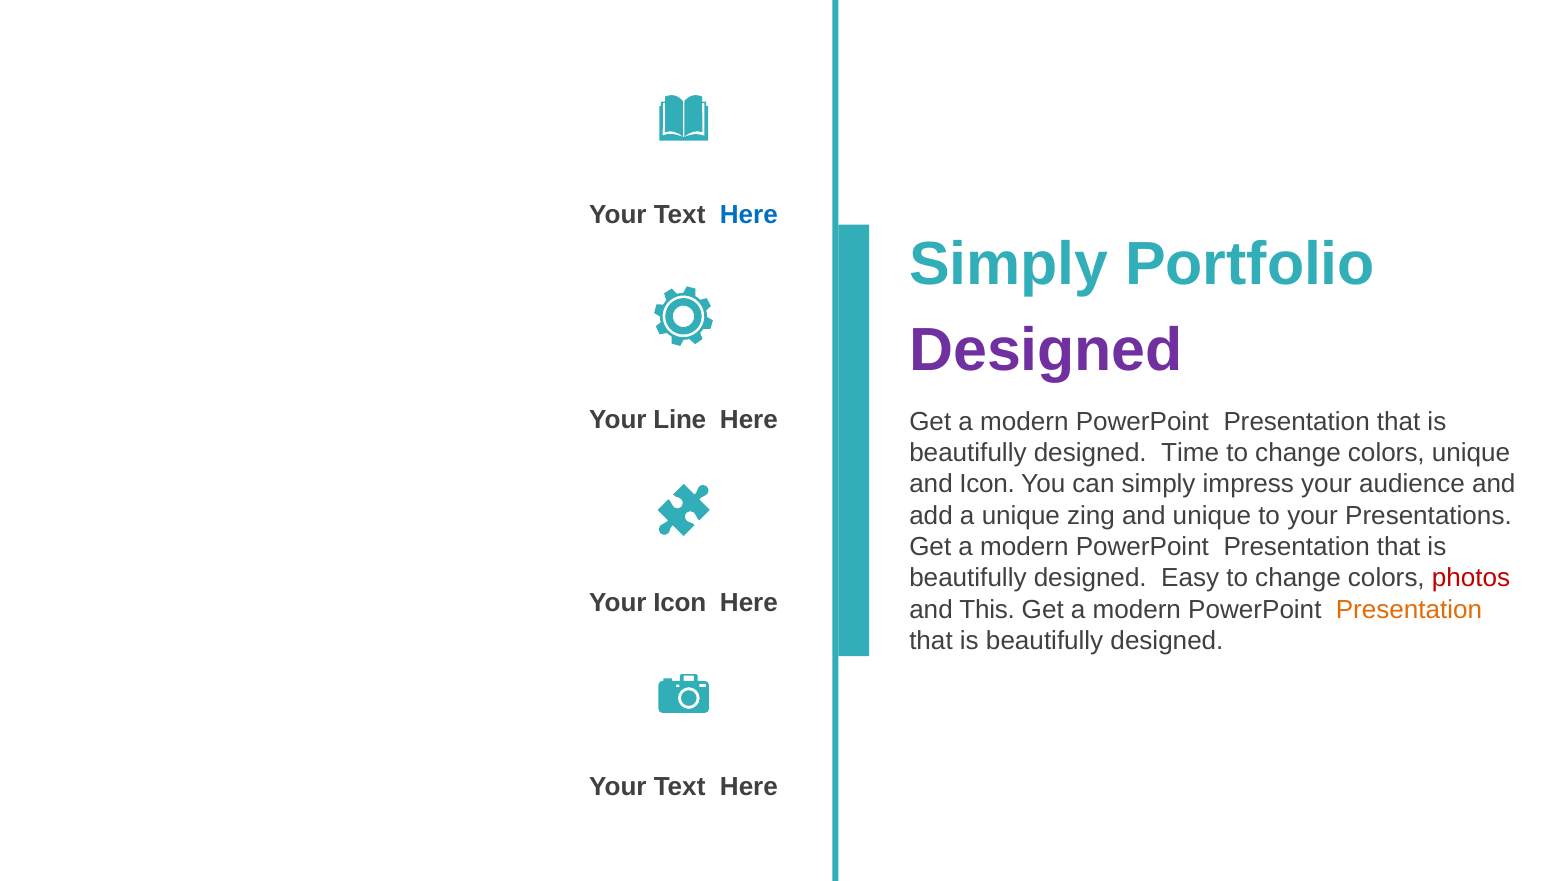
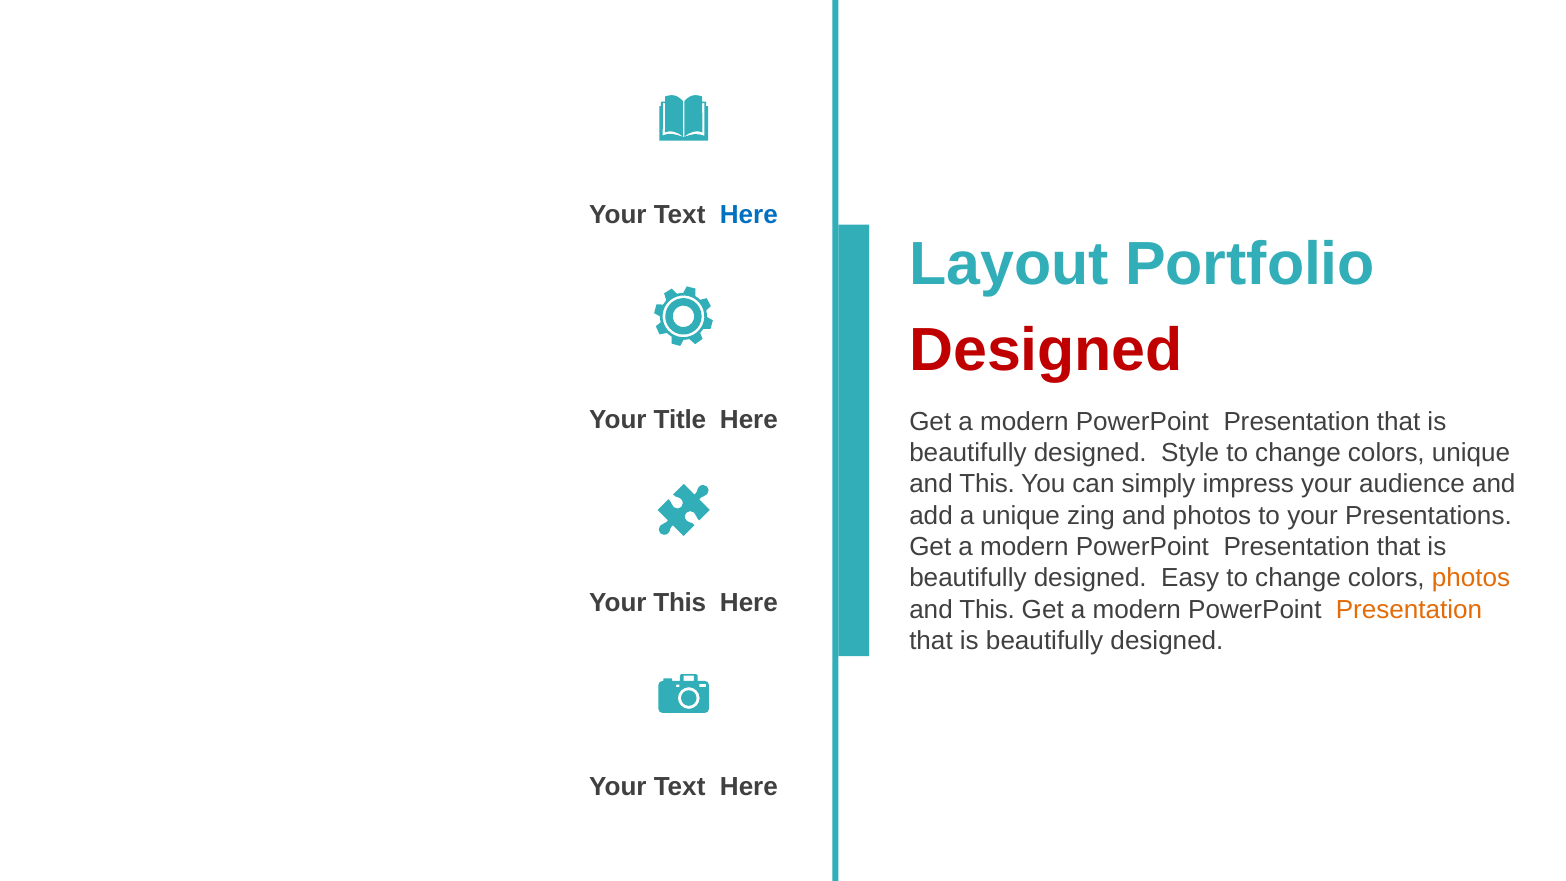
Simply: Simply -> Layout (1009, 265)
Designed colour: purple -> red (1046, 350)
Line: Line -> Title (680, 420)
Time: Time -> Style (1190, 453)
Icon: Icon -> This (987, 484)
and unique: unique -> photos (1212, 515)
photos colour: red -> orange (1471, 578)
Your Icon: Icon -> This (680, 603)
